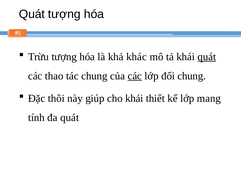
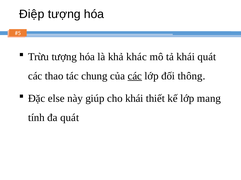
Quát: Quát -> Điệp (32, 14)
quát underline: present -> none (207, 57)
đối chung: chung -> thông (192, 76)
thôi: thôi -> else (56, 99)
